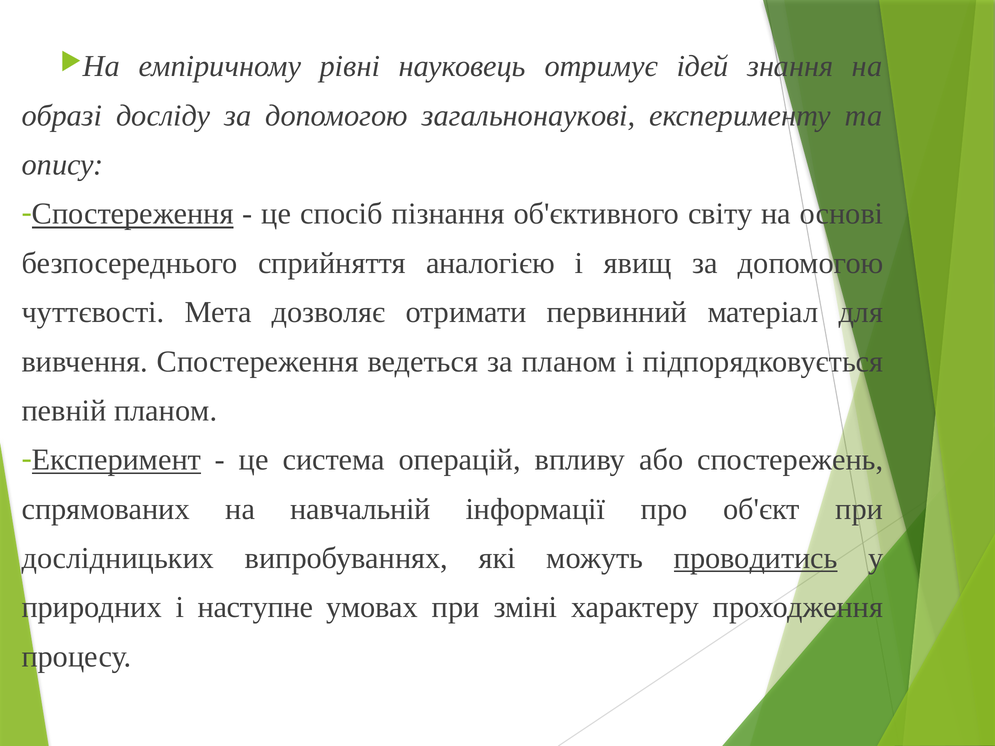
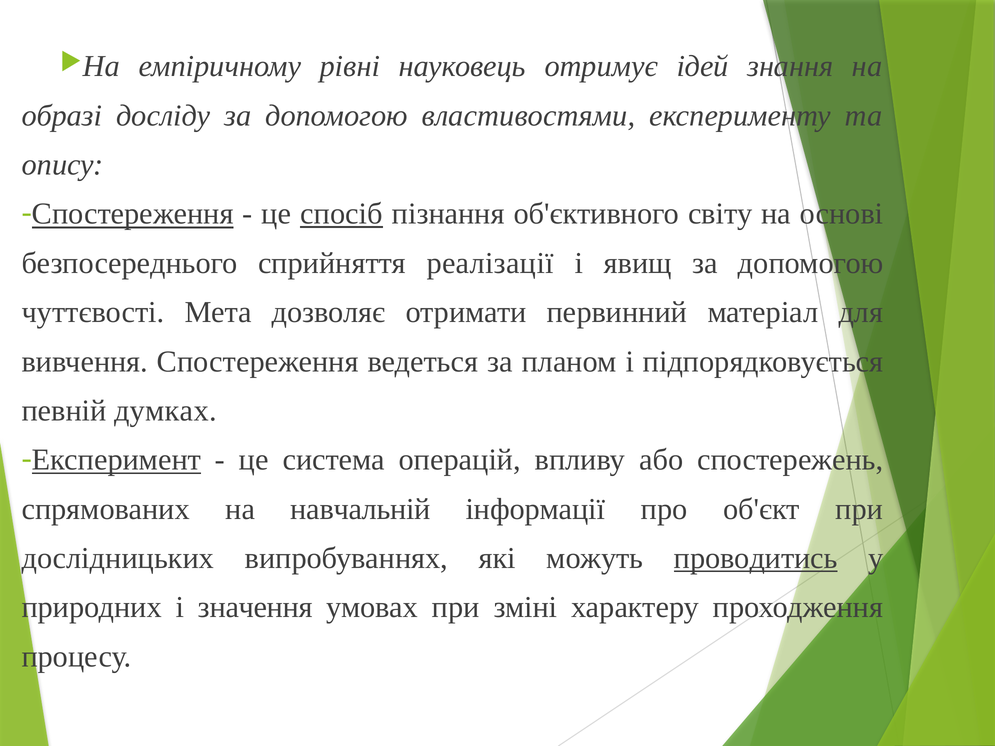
загальнонаукові: загальнонаукові -> властивостями (529, 116)
спосіб underline: none -> present (341, 214)
аналогією: аналогією -> реалізації (490, 263)
певній планом: планом -> думках (165, 411)
наступне: наступне -> значення (255, 608)
